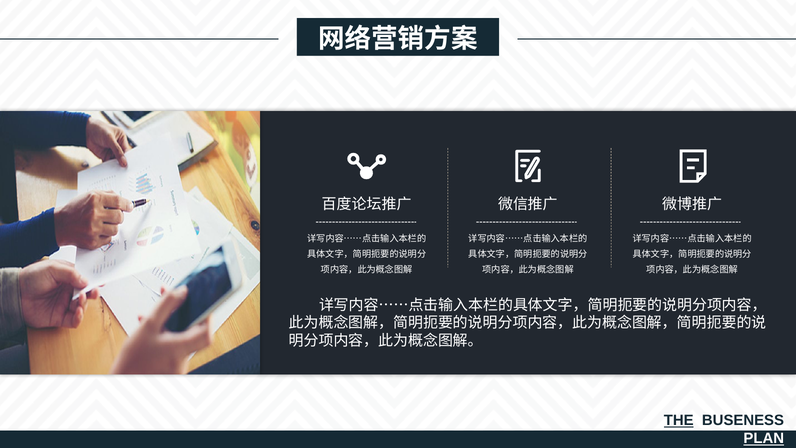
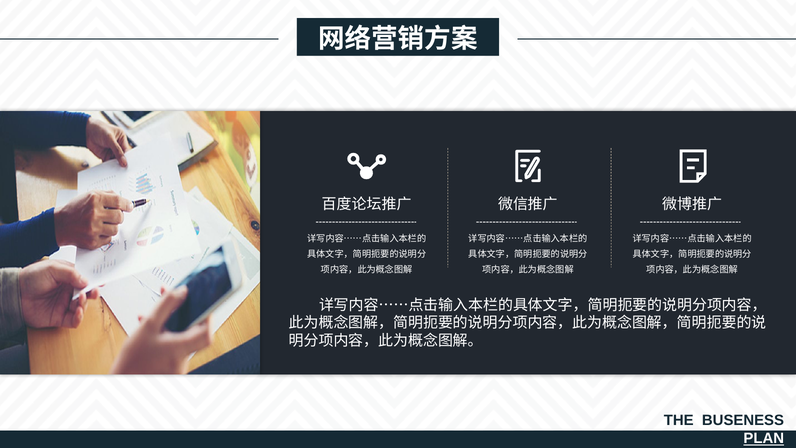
THE underline: present -> none (679, 420)
